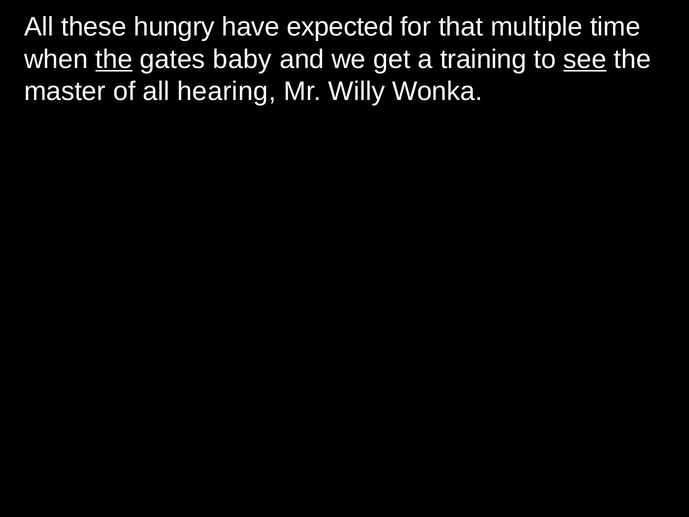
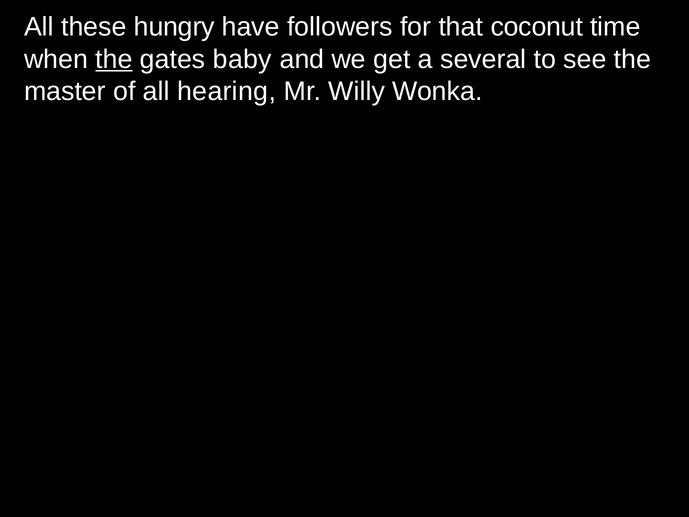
expected: expected -> followers (340, 27)
multiple: multiple -> coconut (537, 27)
training: training -> several (483, 59)
see underline: present -> none (585, 59)
